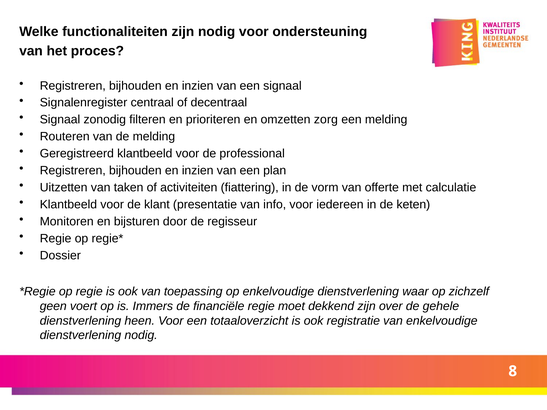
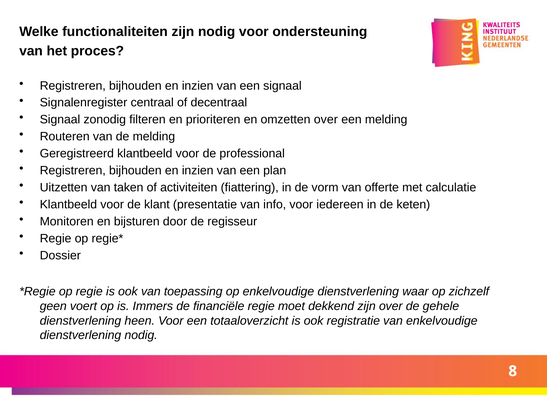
omzetten zorg: zorg -> over (326, 120)
